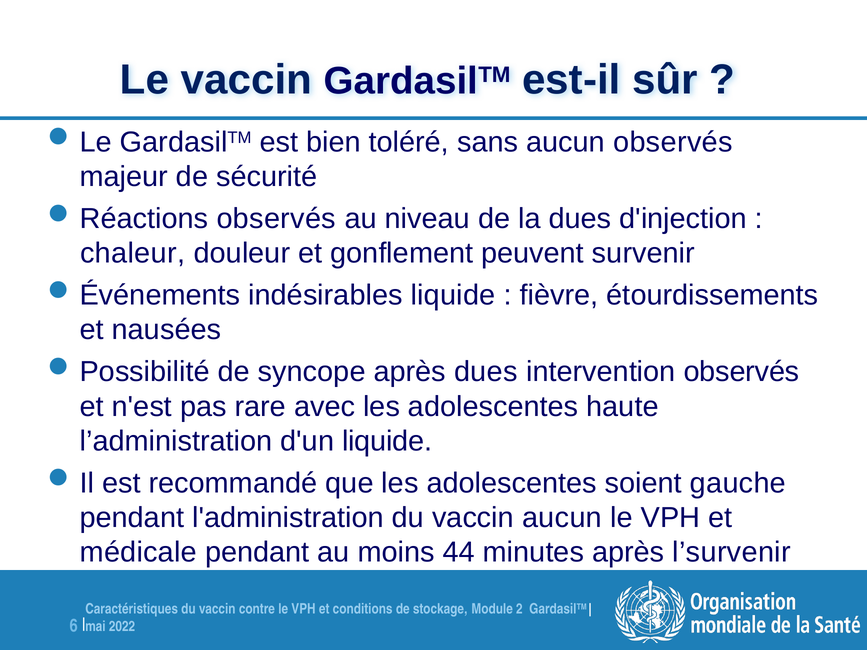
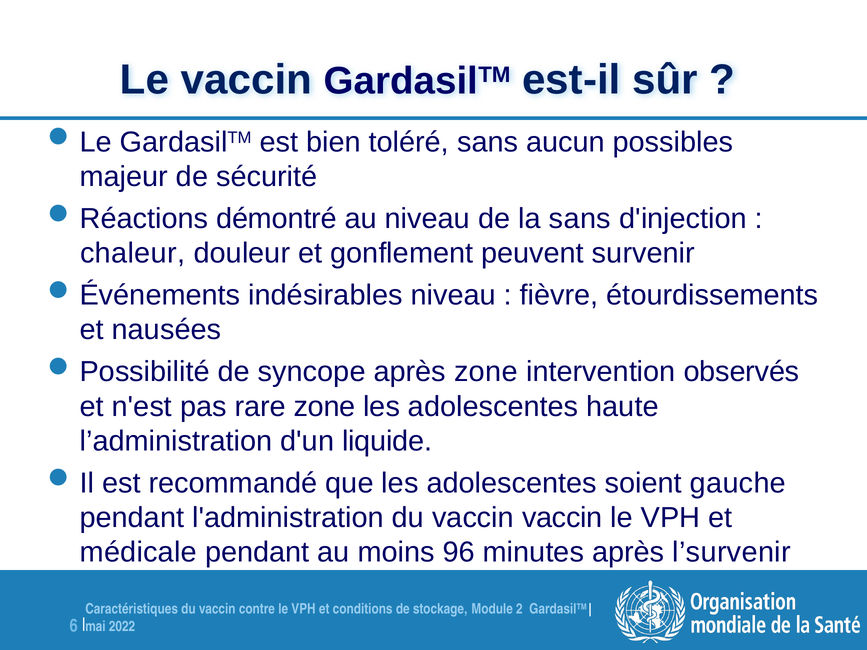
aucun observés: observés -> possibles (673, 142)
observés: observés -> démontré (277, 219)
la dues: dues -> sans (580, 219)
indésirables liquide: liquide -> niveau (453, 295)
après dues: dues -> zone (486, 372)
rare avec: avec -> zone (325, 407)
vaccin aucun: aucun -> vaccin (562, 518)
44: 44 -> 96 (459, 553)
